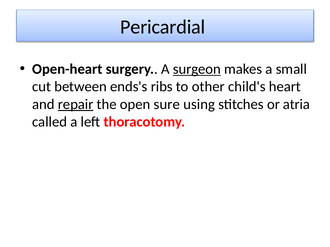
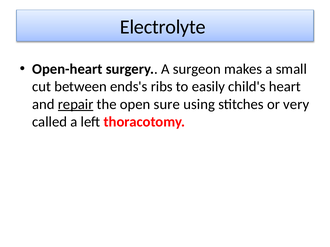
Pericardial: Pericardial -> Electrolyte (163, 27)
surgeon underline: present -> none (197, 69)
other: other -> easily (208, 87)
atria: atria -> very (296, 104)
